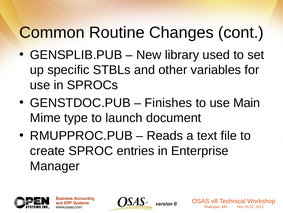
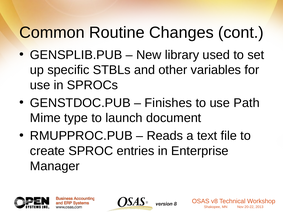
Main: Main -> Path (247, 103)
